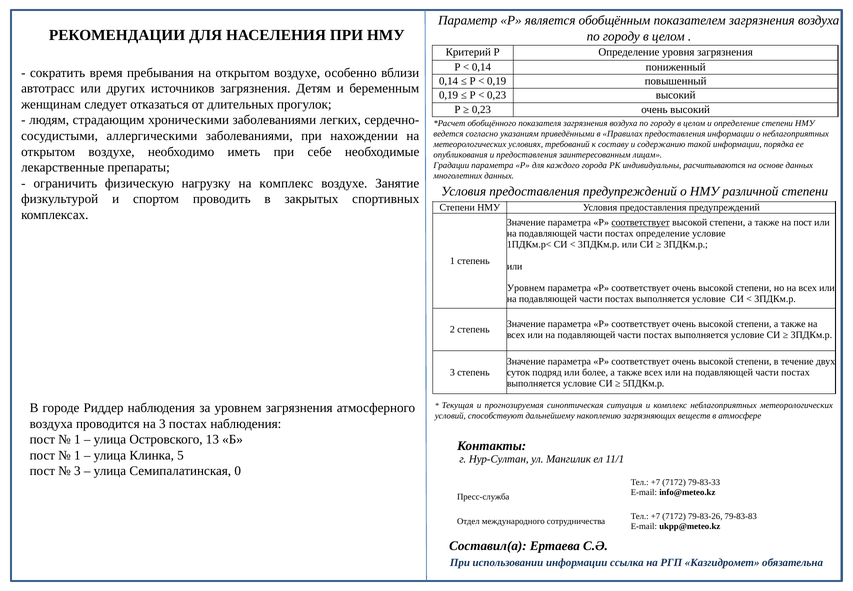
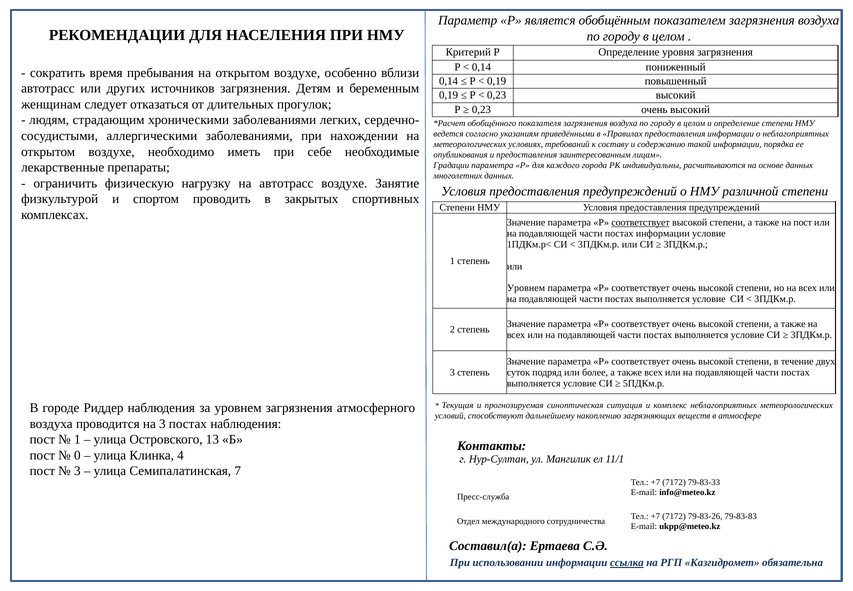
на комплекс: комплекс -> автотрасс (286, 183)
постах определение: определение -> информации (663, 233)
1: 1 -> 0 (77, 455)
5: 5 -> 4 (180, 455)
0: 0 -> 7 (238, 471)
ссылка underline: none -> present (627, 562)
